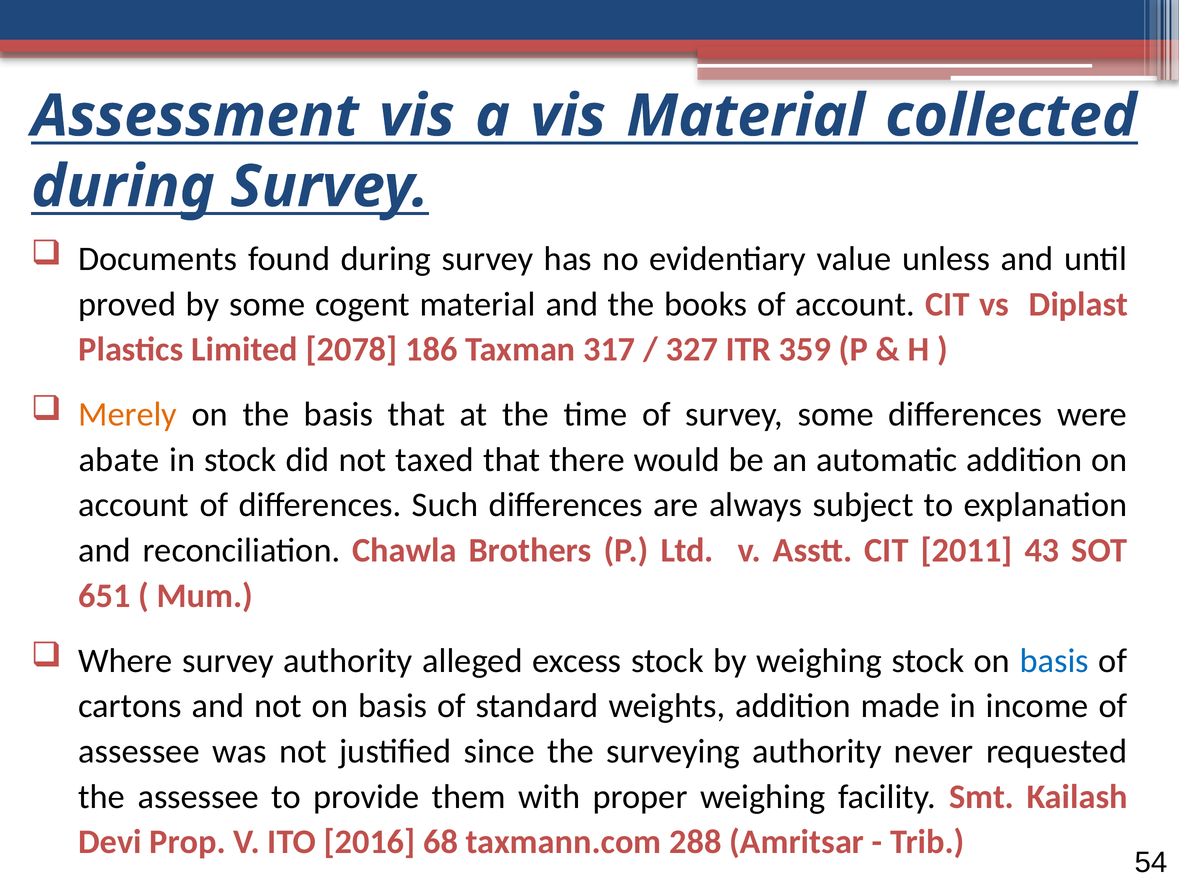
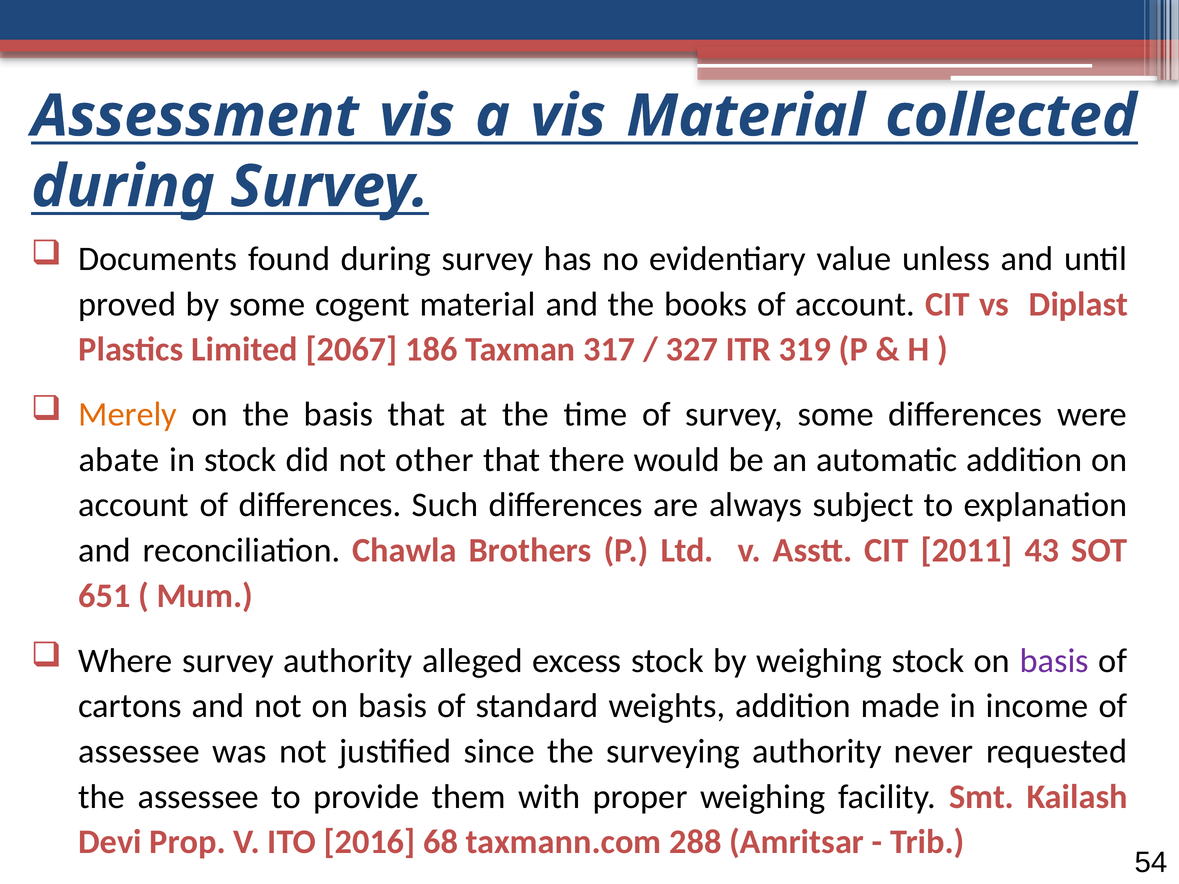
2078: 2078 -> 2067 (352, 350)
359: 359 -> 319 (805, 350)
taxed: taxed -> other (435, 460)
basis colour: blue -> purple (1054, 661)
